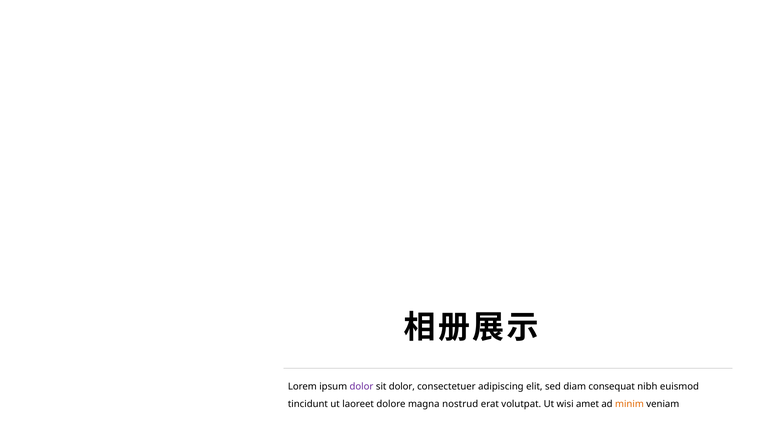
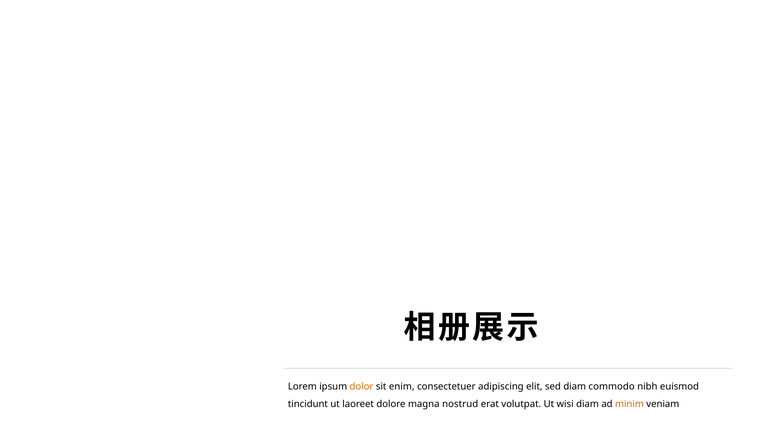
dolor colour: purple -> orange (361, 387)
sit dolor: dolor -> enim (402, 387)
consequat: consequat -> commodo (612, 387)
wisi amet: amet -> diam (587, 404)
